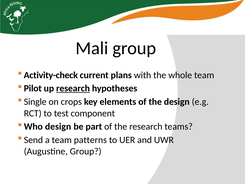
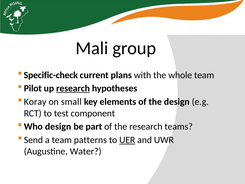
Activity-check: Activity-check -> Specific-check (51, 75)
Single: Single -> Koray (35, 102)
crops: crops -> small (71, 102)
UER underline: none -> present (127, 140)
Augustine Group: Group -> Water (86, 151)
